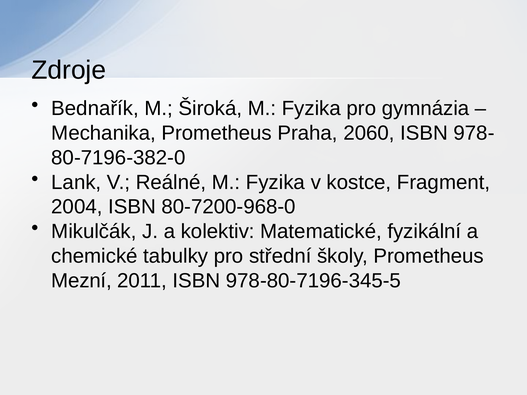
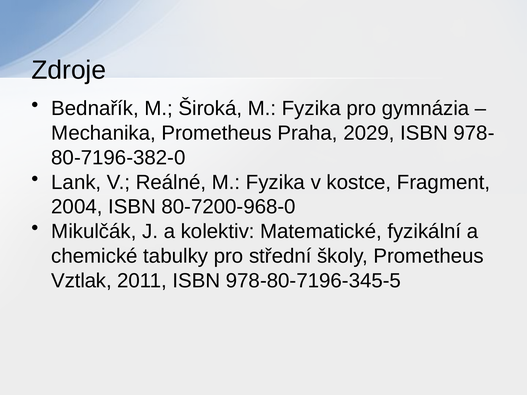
2060: 2060 -> 2029 (369, 133)
Mezní: Mezní -> Vztlak (82, 281)
